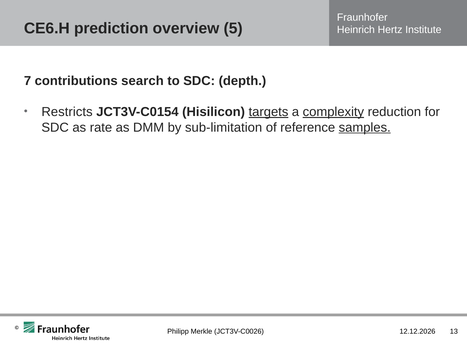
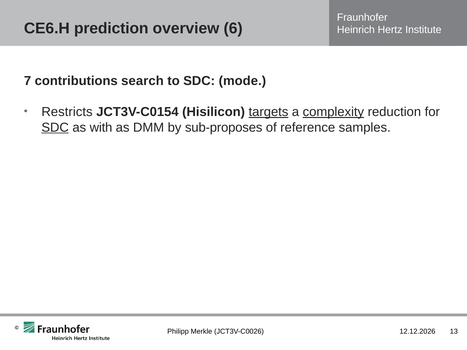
5: 5 -> 6 (233, 28)
depth: depth -> mode (242, 81)
SDC underline: none -> present (55, 128)
rate: rate -> with (101, 128)
sub-limitation: sub-limitation -> sub-proposes (224, 128)
samples underline: present -> none (365, 128)
